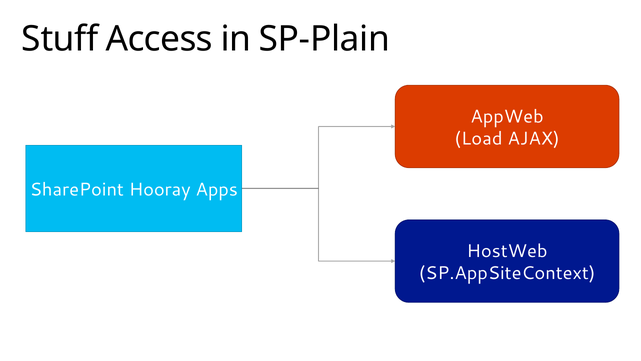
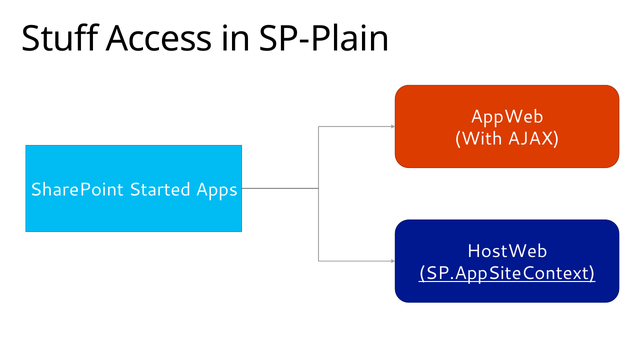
Load: Load -> With (478, 139)
Hooray: Hooray -> Started (160, 189)
SP.AppSiteContext underline: none -> present (507, 273)
